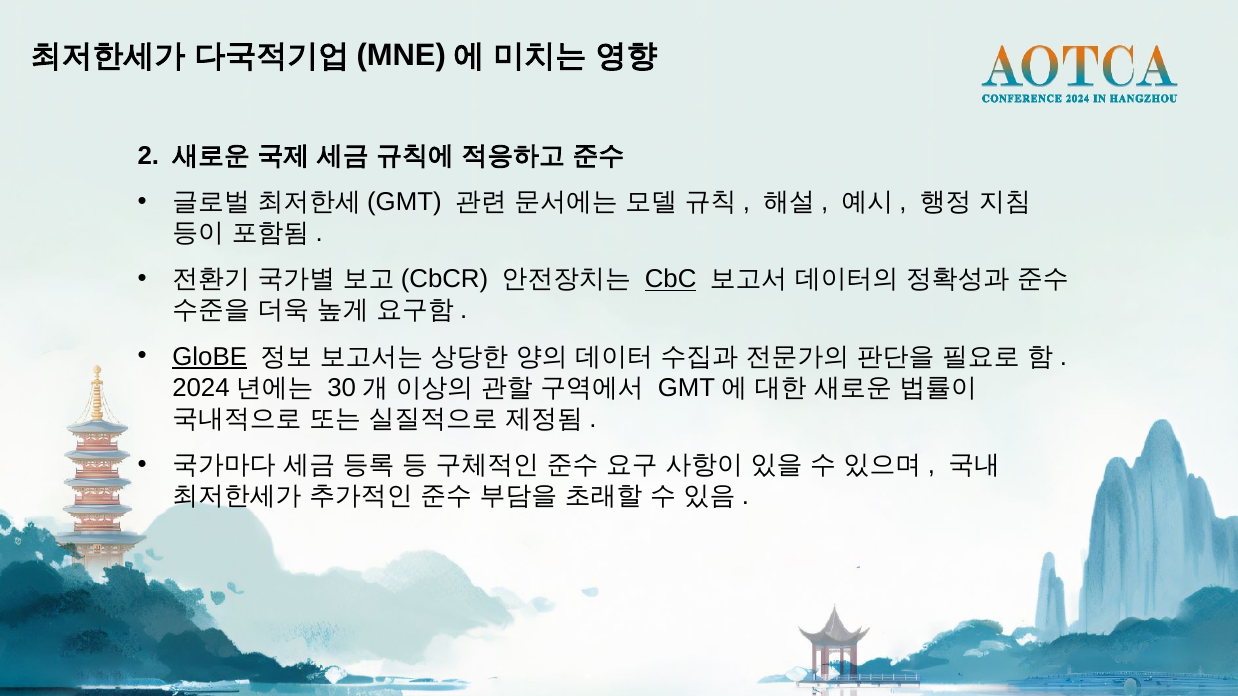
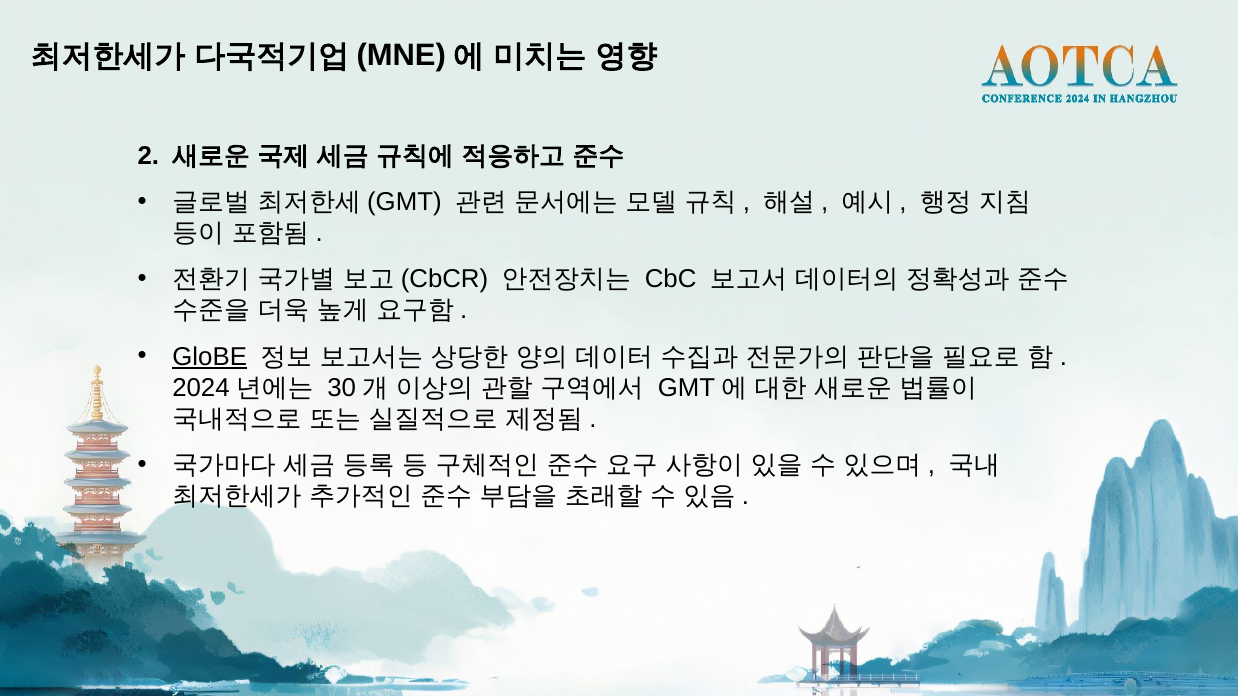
CbC underline: present -> none (671, 280)
